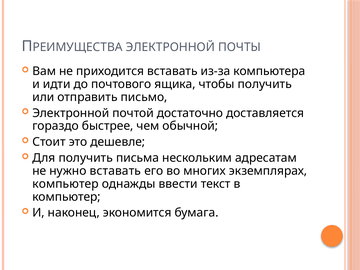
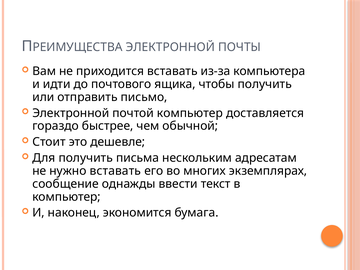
почтой достаточно: достаточно -> компьютер (190, 113)
компьютер: компьютер -> сообщение (66, 184)
